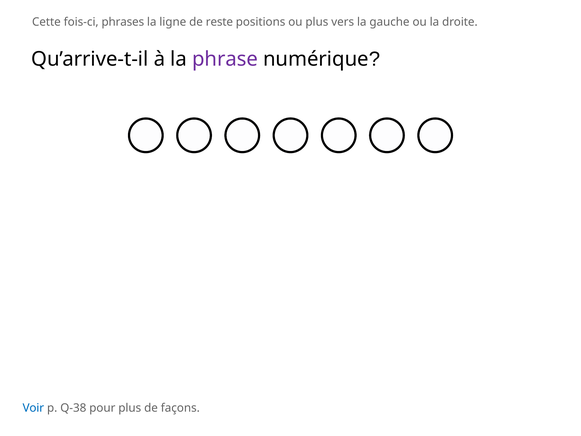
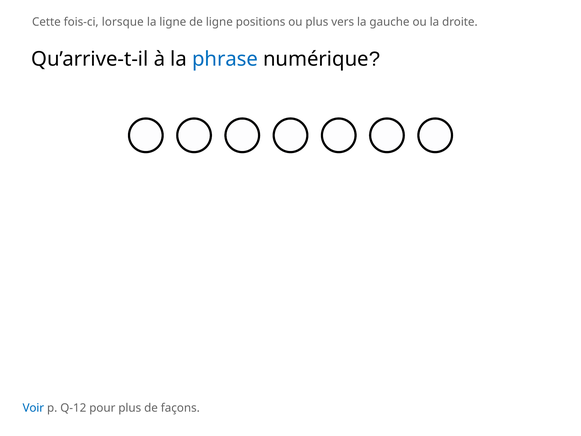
phrases: phrases -> lorsque (123, 22)
de reste: reste -> ligne (219, 22)
phrase colour: purple -> blue (225, 59)
Q-38: Q-38 -> Q-12 (73, 408)
